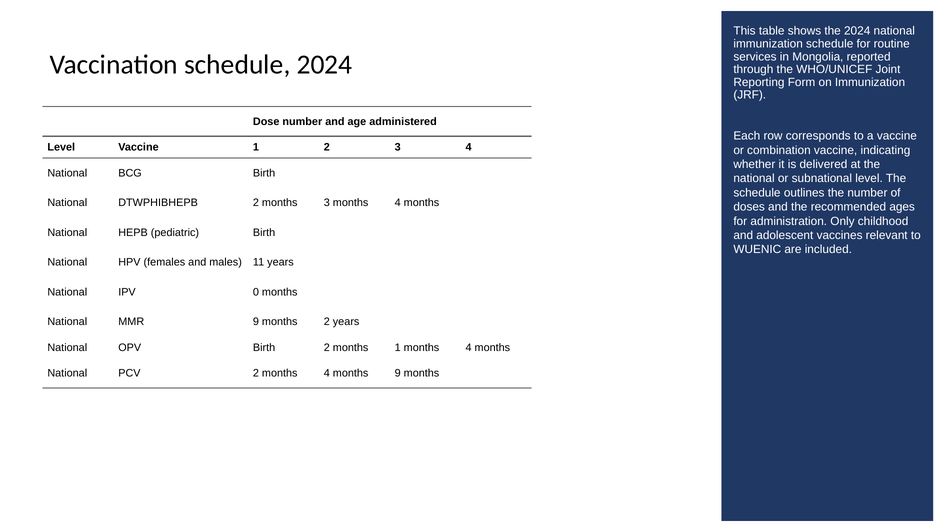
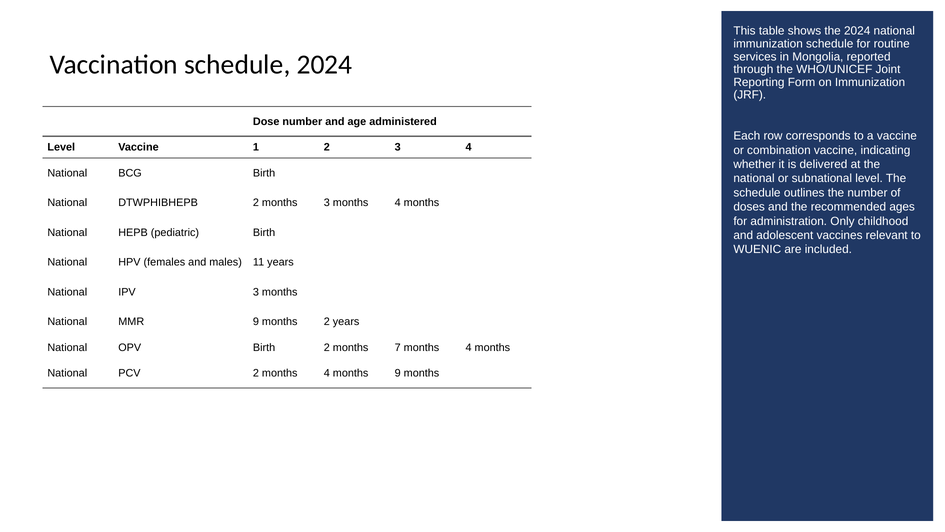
IPV 0: 0 -> 3 (256, 292)
months 1: 1 -> 7 (398, 347)
